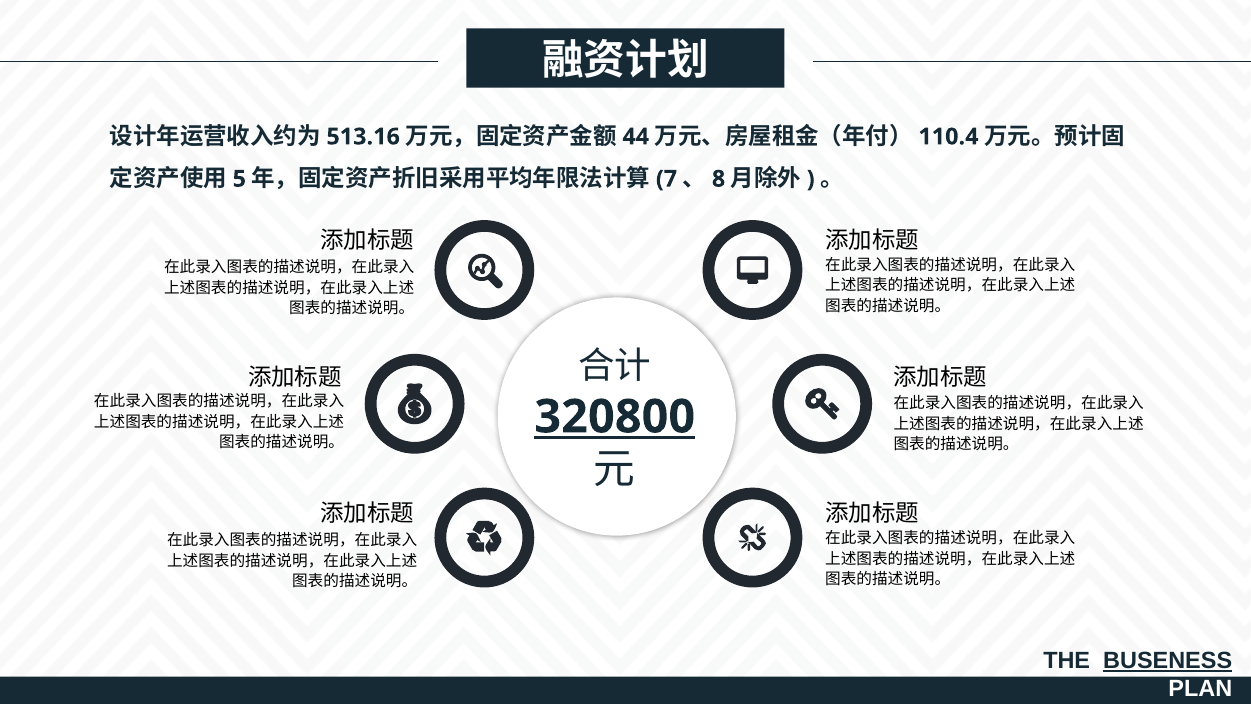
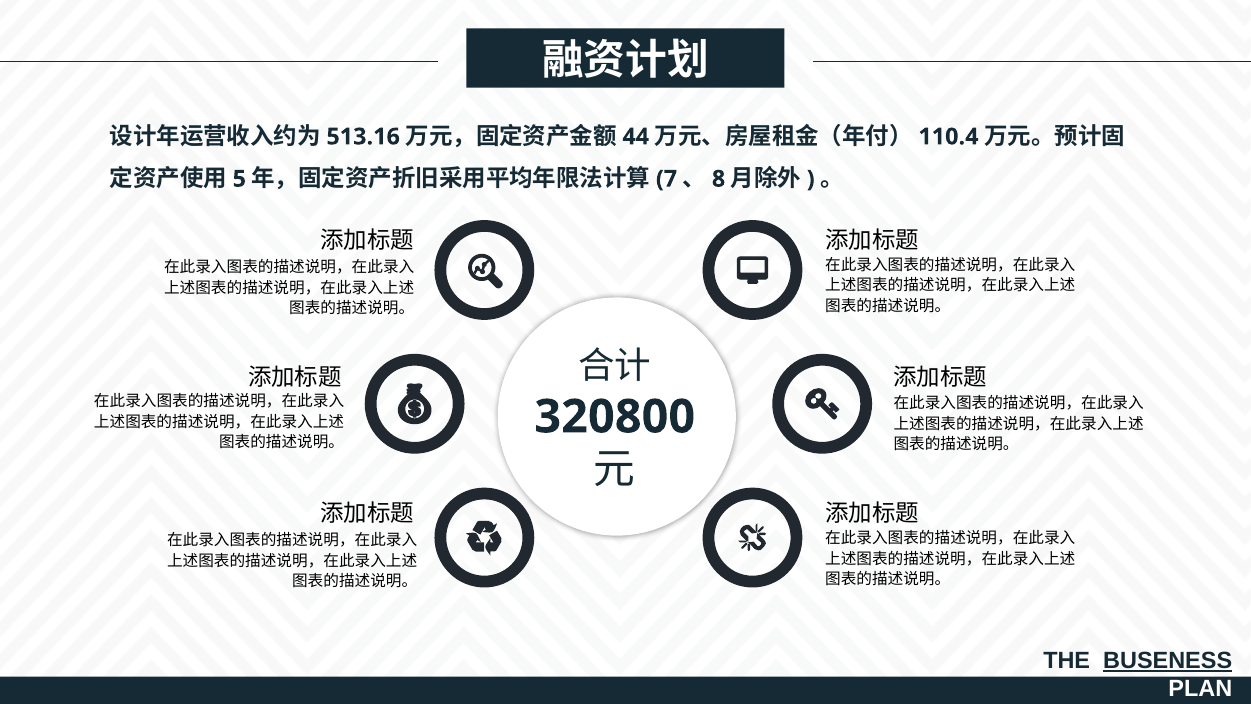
320800 underline: present -> none (615, 417)
